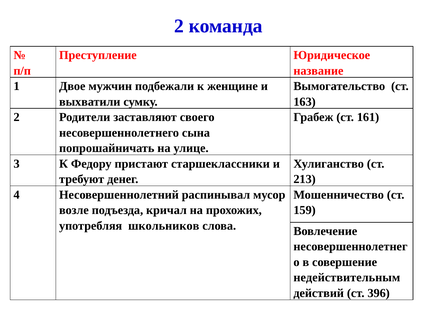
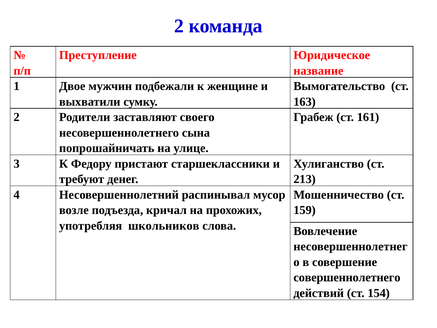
недействительным: недействительным -> совершеннолетнего (347, 277)
396: 396 -> 154 (379, 293)
